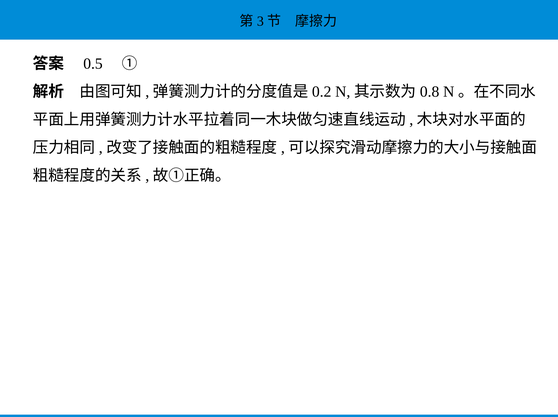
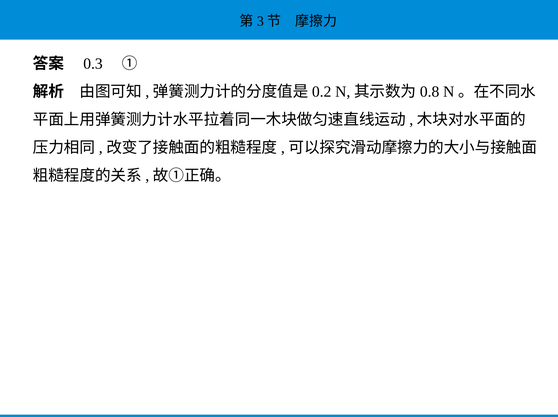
0.5: 0.5 -> 0.3 (93, 64)
